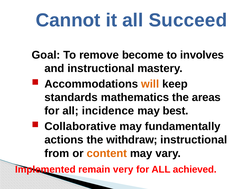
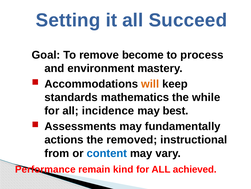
Cannot: Cannot -> Setting (68, 20)
involves: involves -> process (202, 55)
and instructional: instructional -> environment (101, 68)
areas: areas -> while (206, 97)
Collaborative: Collaborative -> Assessments (80, 126)
withdraw: withdraw -> removed (132, 139)
content colour: orange -> blue (107, 153)
Implemented: Implemented -> Performance (45, 169)
very: very -> kind (123, 169)
